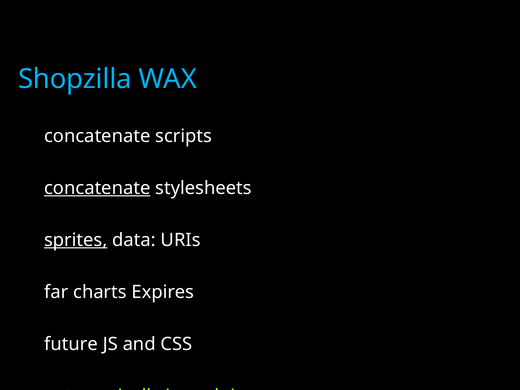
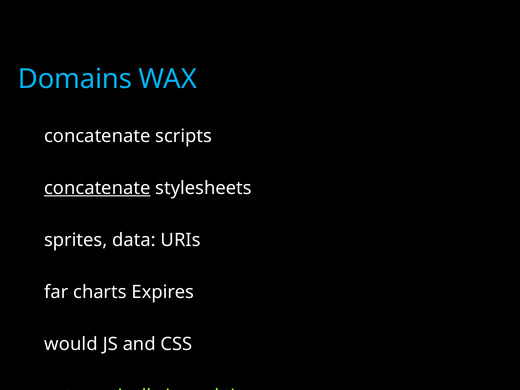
Shopzilla: Shopzilla -> Domains (75, 79)
sprites underline: present -> none (76, 240)
future: future -> would (71, 344)
